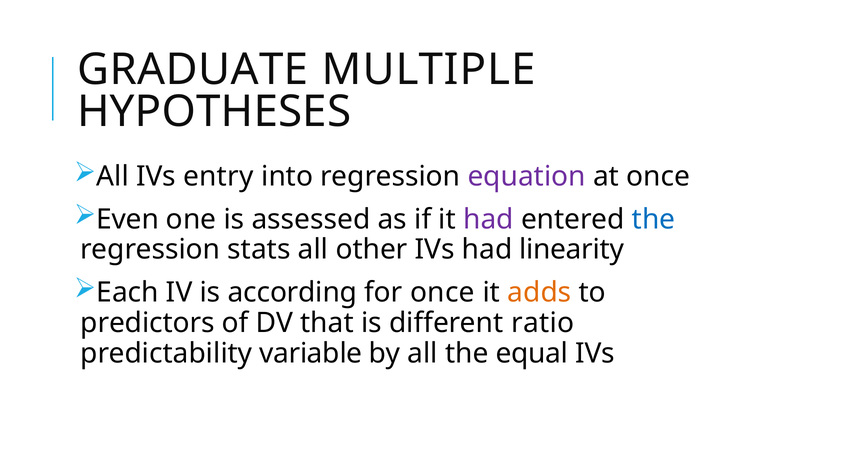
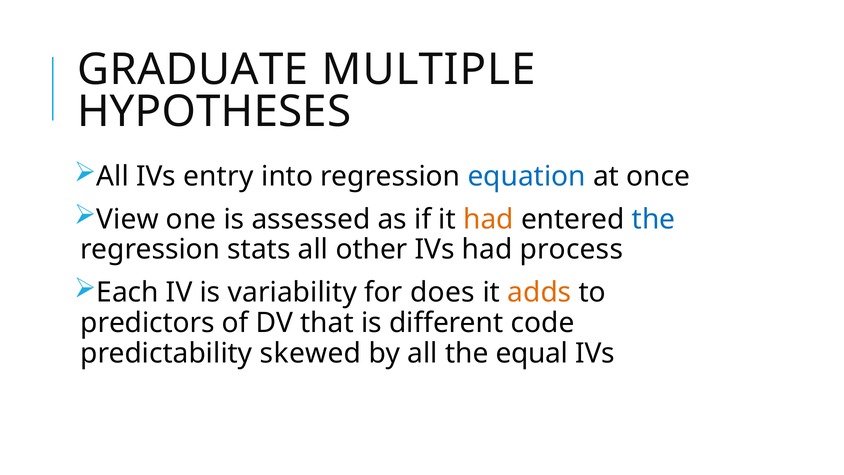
equation colour: purple -> blue (527, 176)
Even: Even -> View (128, 219)
had colour: purple -> orange (488, 219)
linearity: linearity -> process (571, 250)
according: according -> variability (292, 292)
for once: once -> does (442, 292)
ratio: ratio -> code (543, 323)
variable: variable -> skewed (310, 353)
